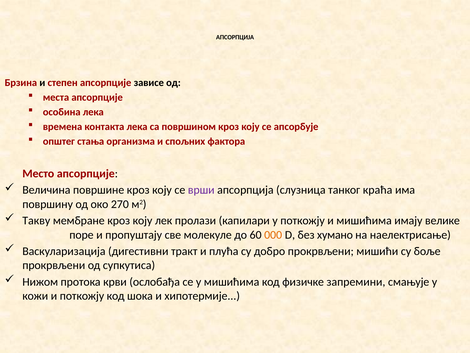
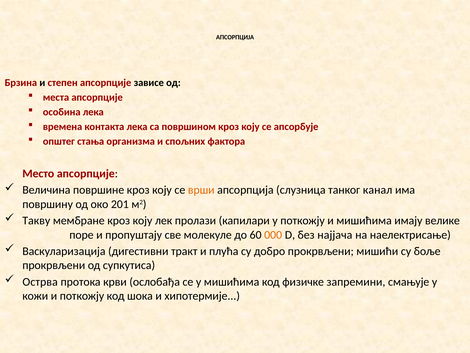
врши colour: purple -> orange (201, 190)
краћа: краћа -> канал (378, 190)
270: 270 -> 201 (120, 204)
хумано: хумано -> најјача (335, 234)
Нижом: Нижом -> Острва (40, 281)
